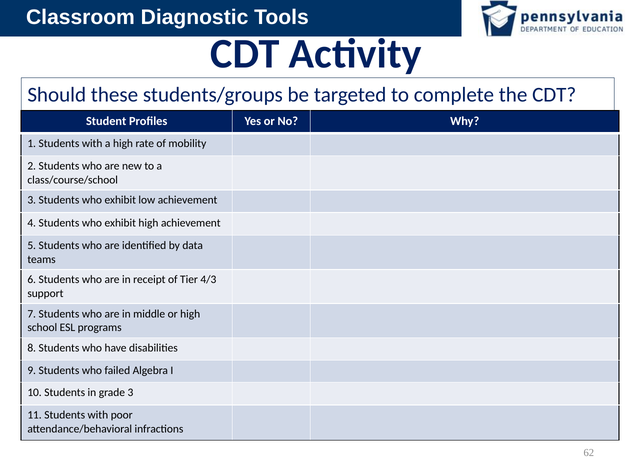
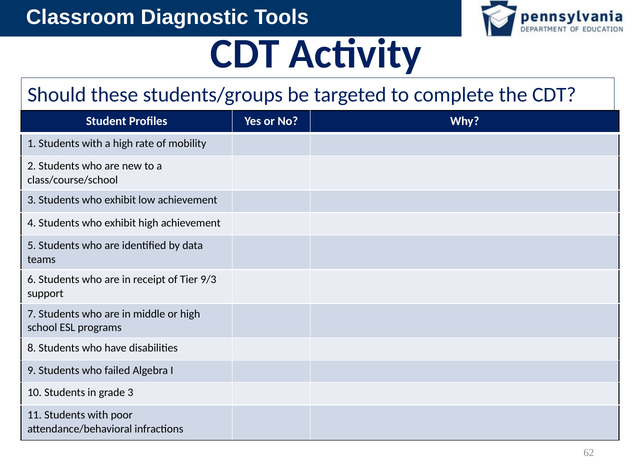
4/3: 4/3 -> 9/3 (208, 280)
